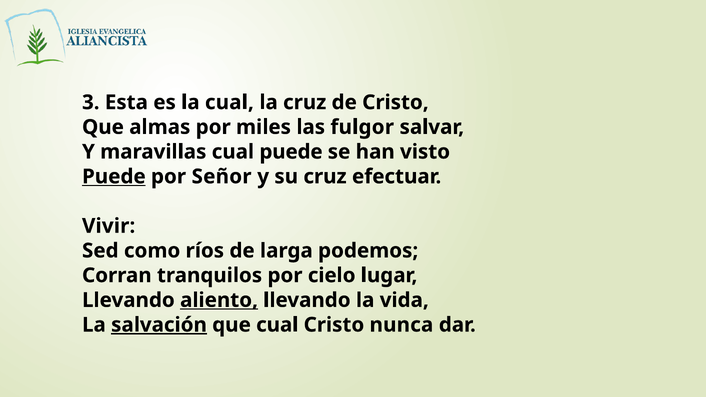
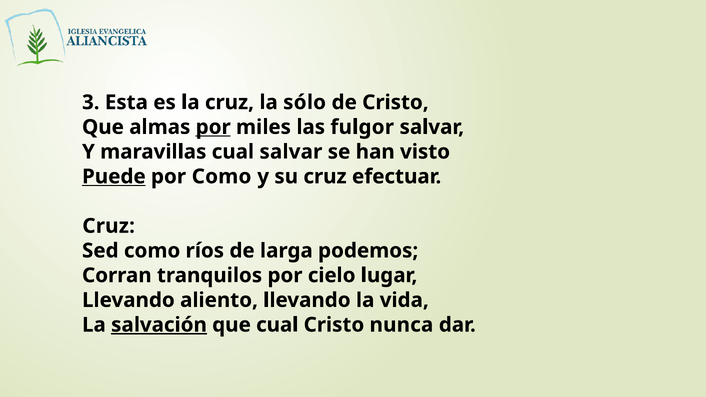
la cual: cual -> cruz (229, 102)
la cruz: cruz -> sólo (305, 102)
por underline: none -> present (213, 127)
cual puede: puede -> salvar (291, 152)
por Señor: Señor -> Como (222, 177)
Vivir: Vivir -> Cruz (109, 226)
aliento underline: present -> none (219, 300)
